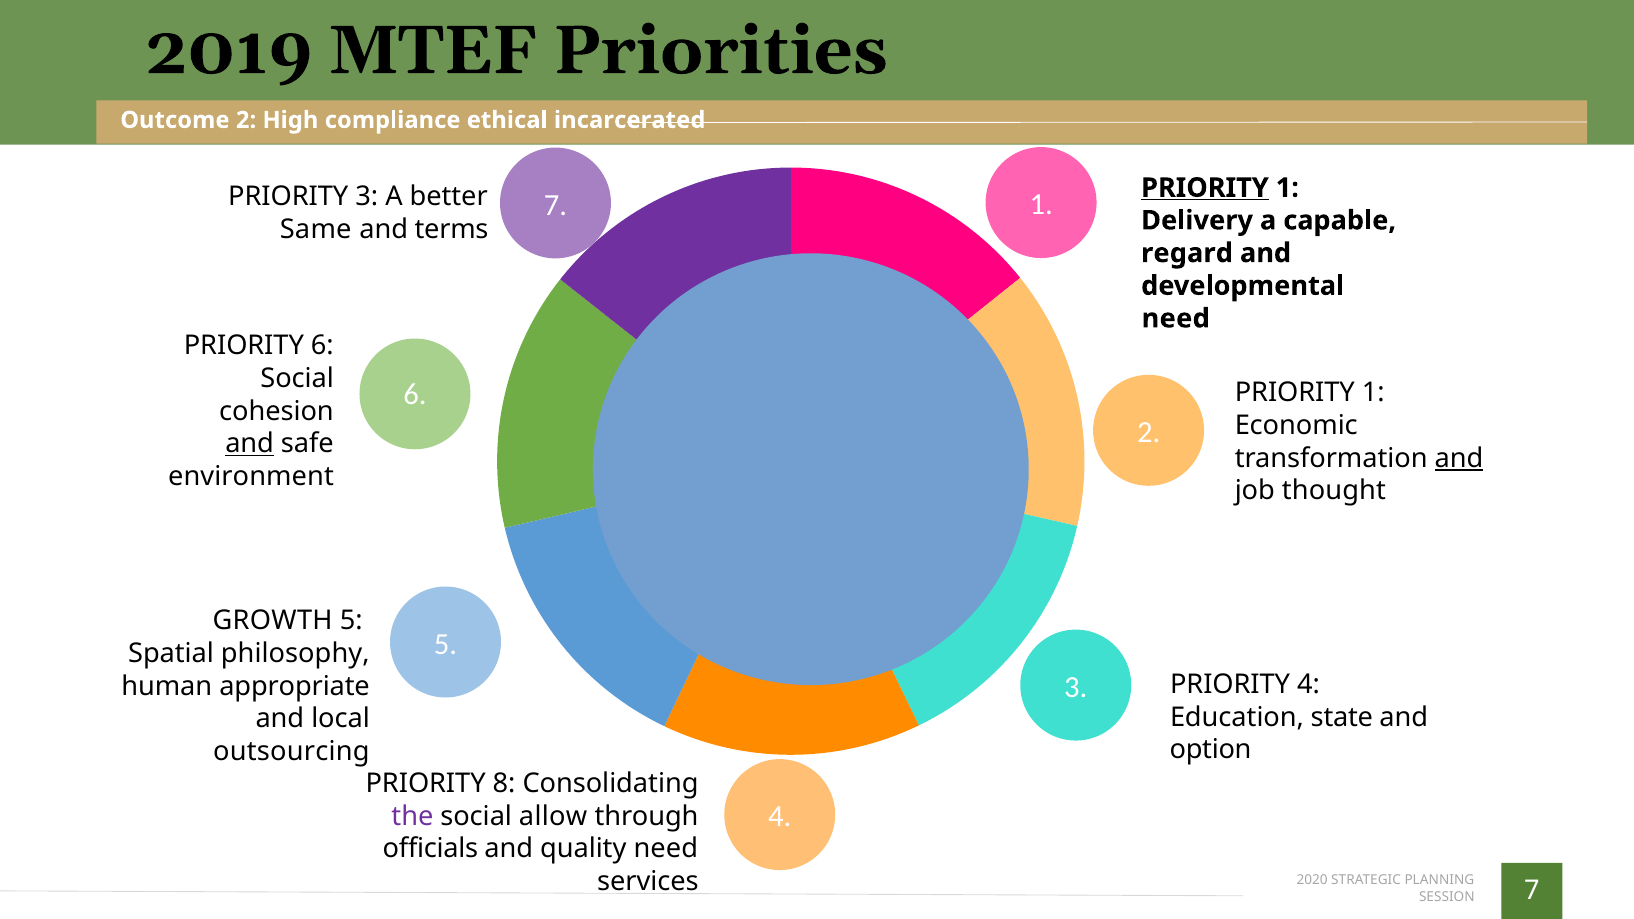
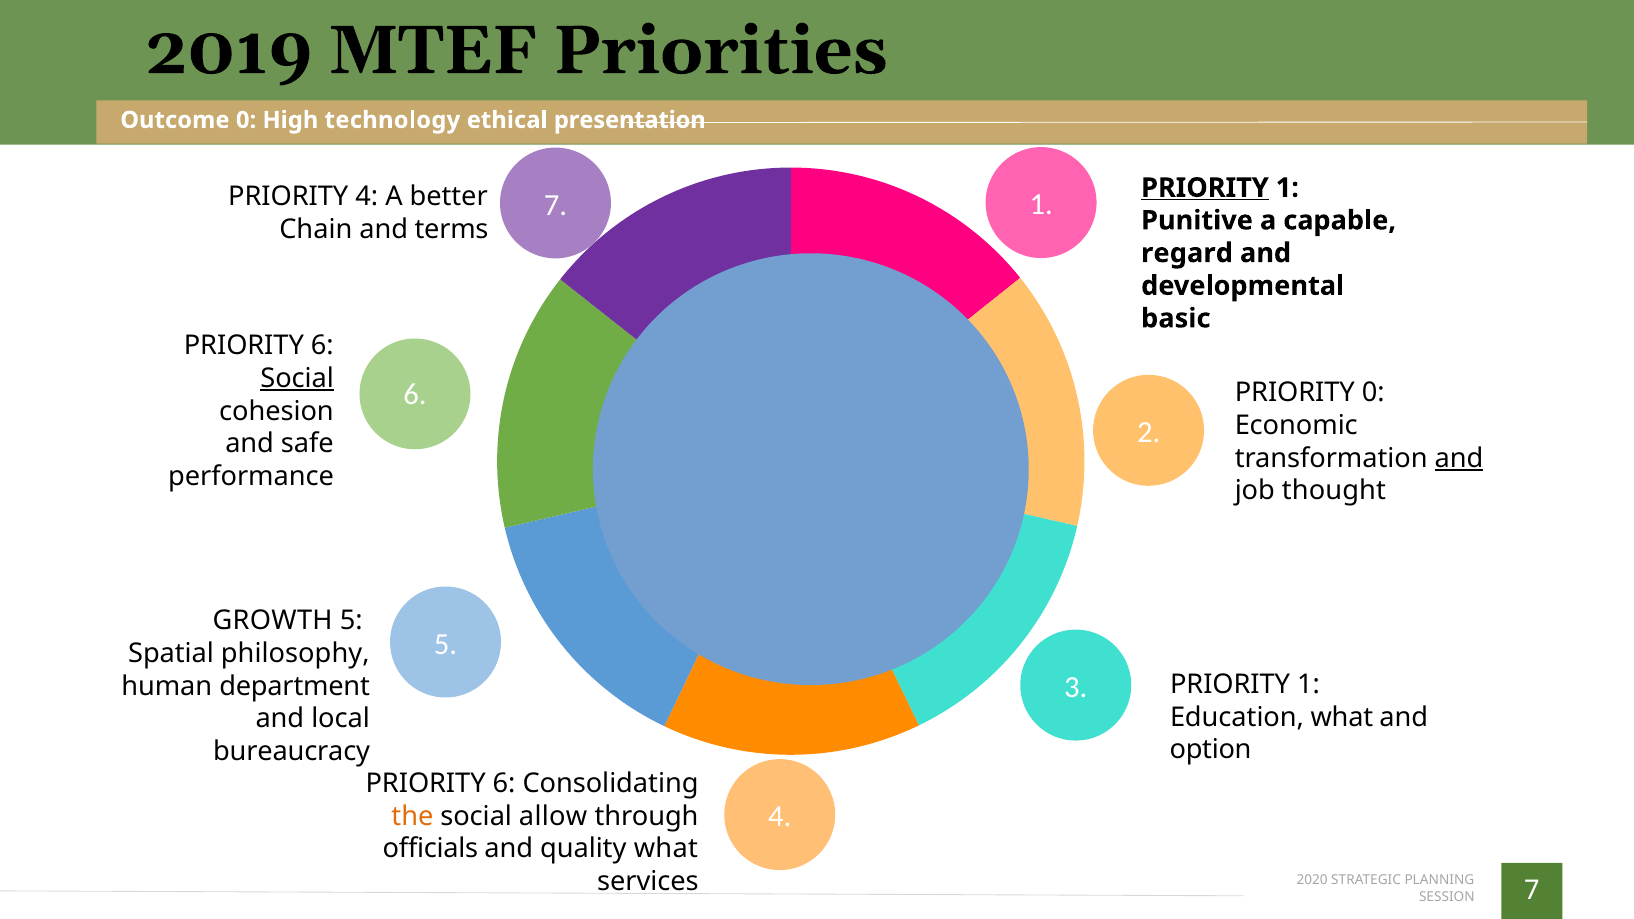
Outcome 2: 2 -> 0 (246, 120)
compliance: compliance -> technology (392, 120)
incarcerated: incarcerated -> presentation (630, 120)
PRIORITY 3: 3 -> 4 (367, 197)
Delivery: Delivery -> Punitive (1197, 221)
Same: Same -> Chain (316, 230)
need: need -> basic (1176, 319)
Social underline: none -> present (297, 378)
1: 1 -> 0 (1373, 393)
and underline: present -> none (250, 444)
environment: environment -> performance (251, 476)
4: 4 -> 1 (1309, 685)
appropriate: appropriate -> department (295, 686)
Education state: state -> what (1342, 717)
outsourcing: outsourcing -> bureaucracy (292, 752)
8: 8 -> 6 (504, 783)
the colour: purple -> orange (412, 816)
quality need: need -> what (666, 849)
